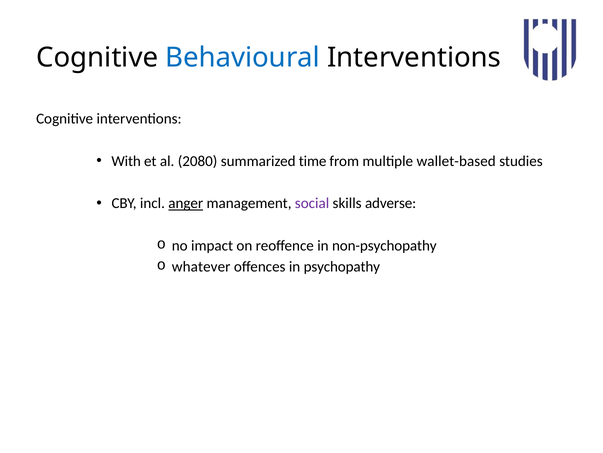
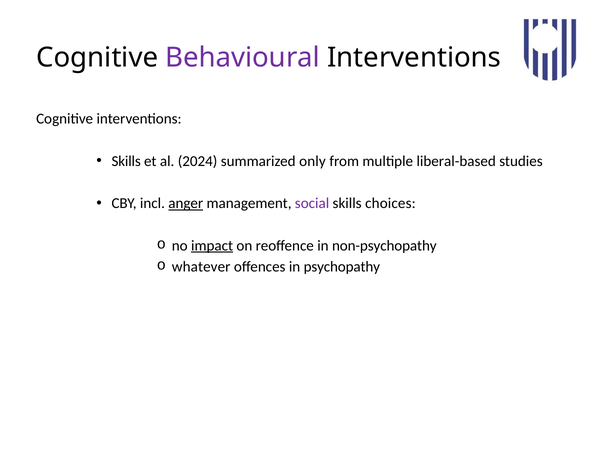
Behavioural colour: blue -> purple (243, 58)
With: With -> Skills (126, 161)
2080: 2080 -> 2024 (198, 161)
time: time -> only (312, 161)
wallet-based: wallet-based -> liberal-based (456, 161)
adverse: adverse -> choices (390, 203)
impact underline: none -> present (212, 245)
